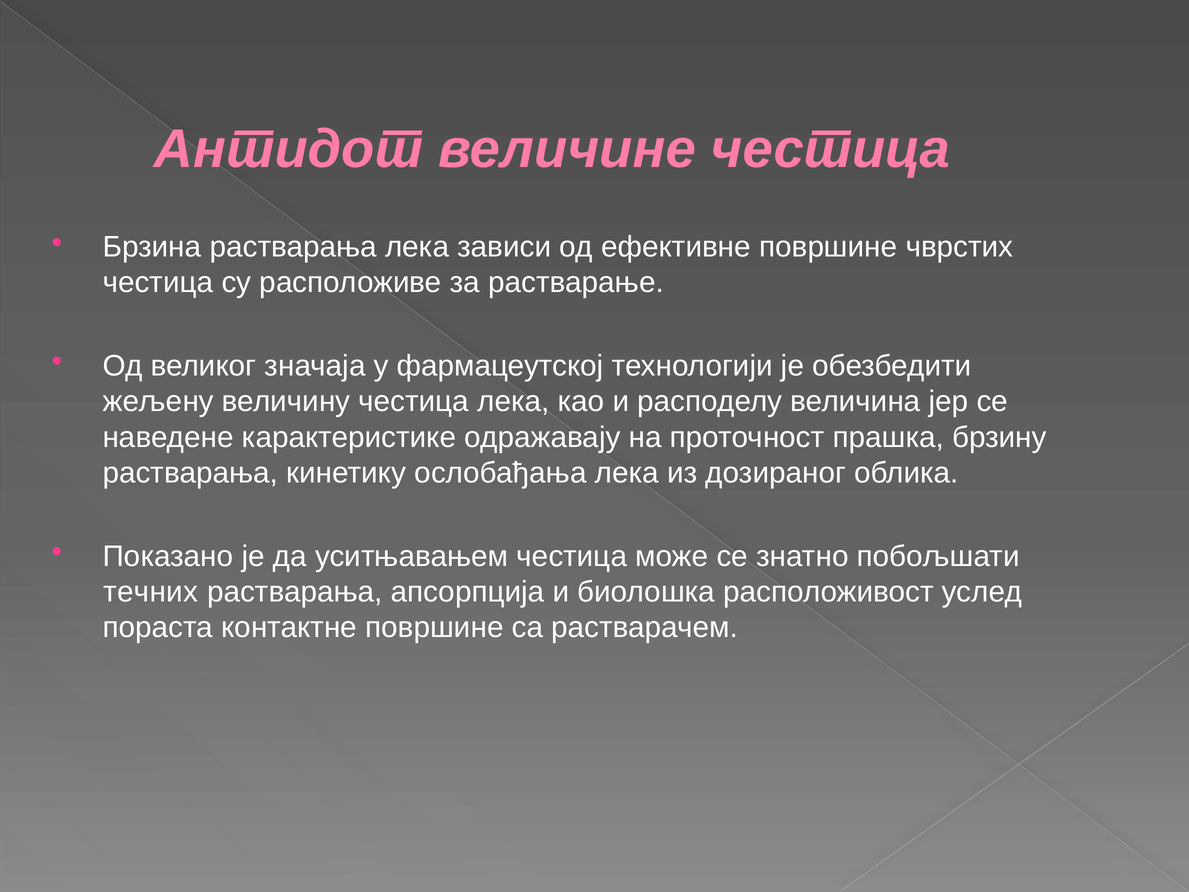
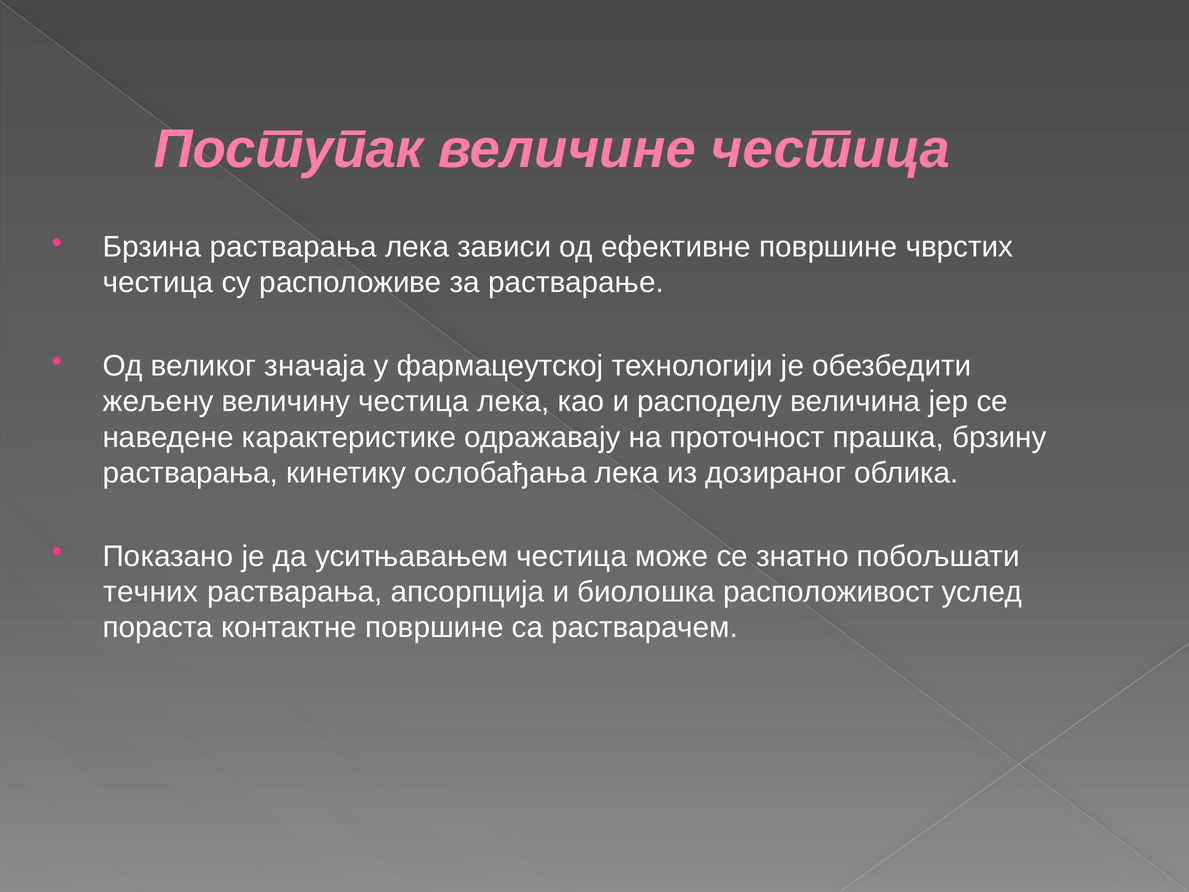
Антидот: Антидот -> Поступак (289, 149)
